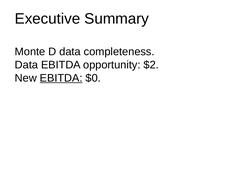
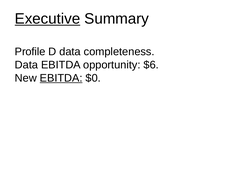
Executive underline: none -> present (47, 19)
Monte: Monte -> Profile (30, 52)
$2: $2 -> $6 (151, 65)
